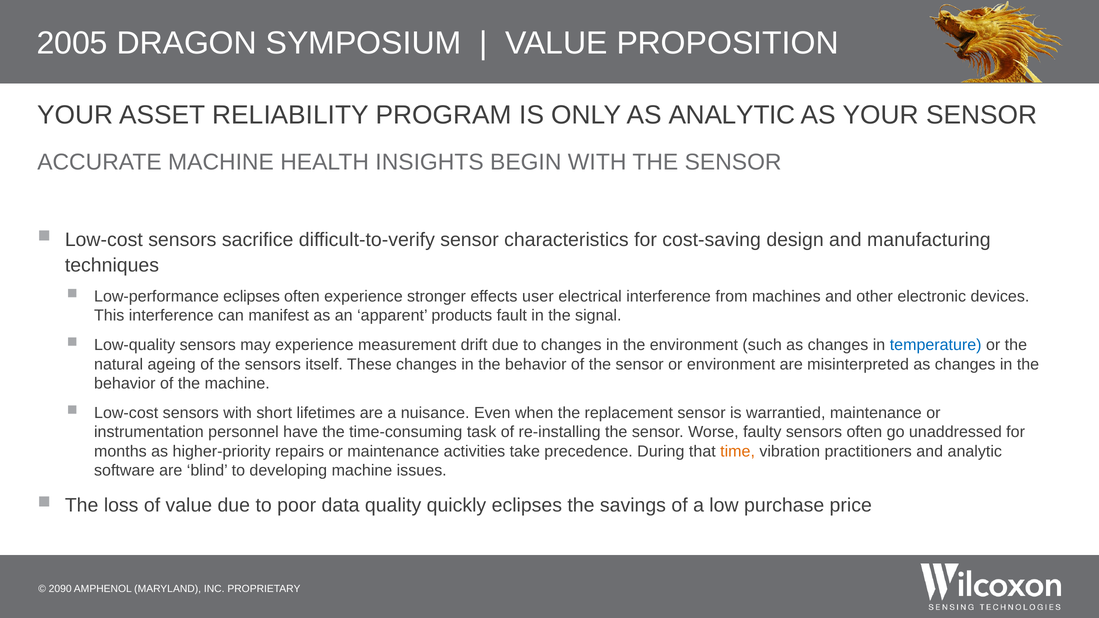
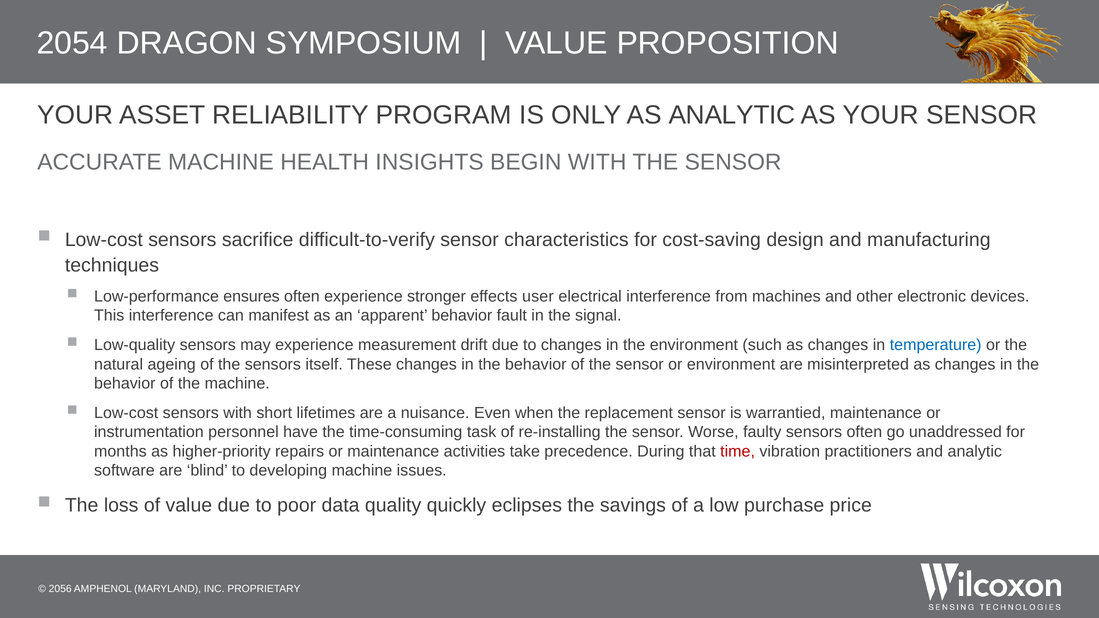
2005: 2005 -> 2054 (72, 43)
Low-performance eclipses: eclipses -> ensures (252, 297)
apparent products: products -> behavior (462, 316)
time colour: orange -> red (738, 451)
2090: 2090 -> 2056 (60, 589)
